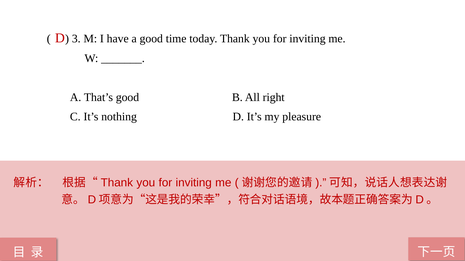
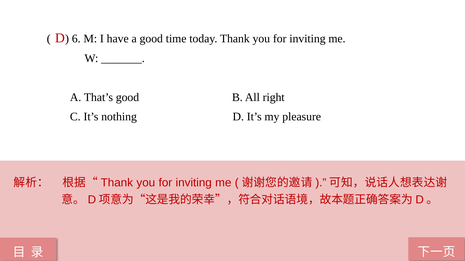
3: 3 -> 6 (76, 39)
